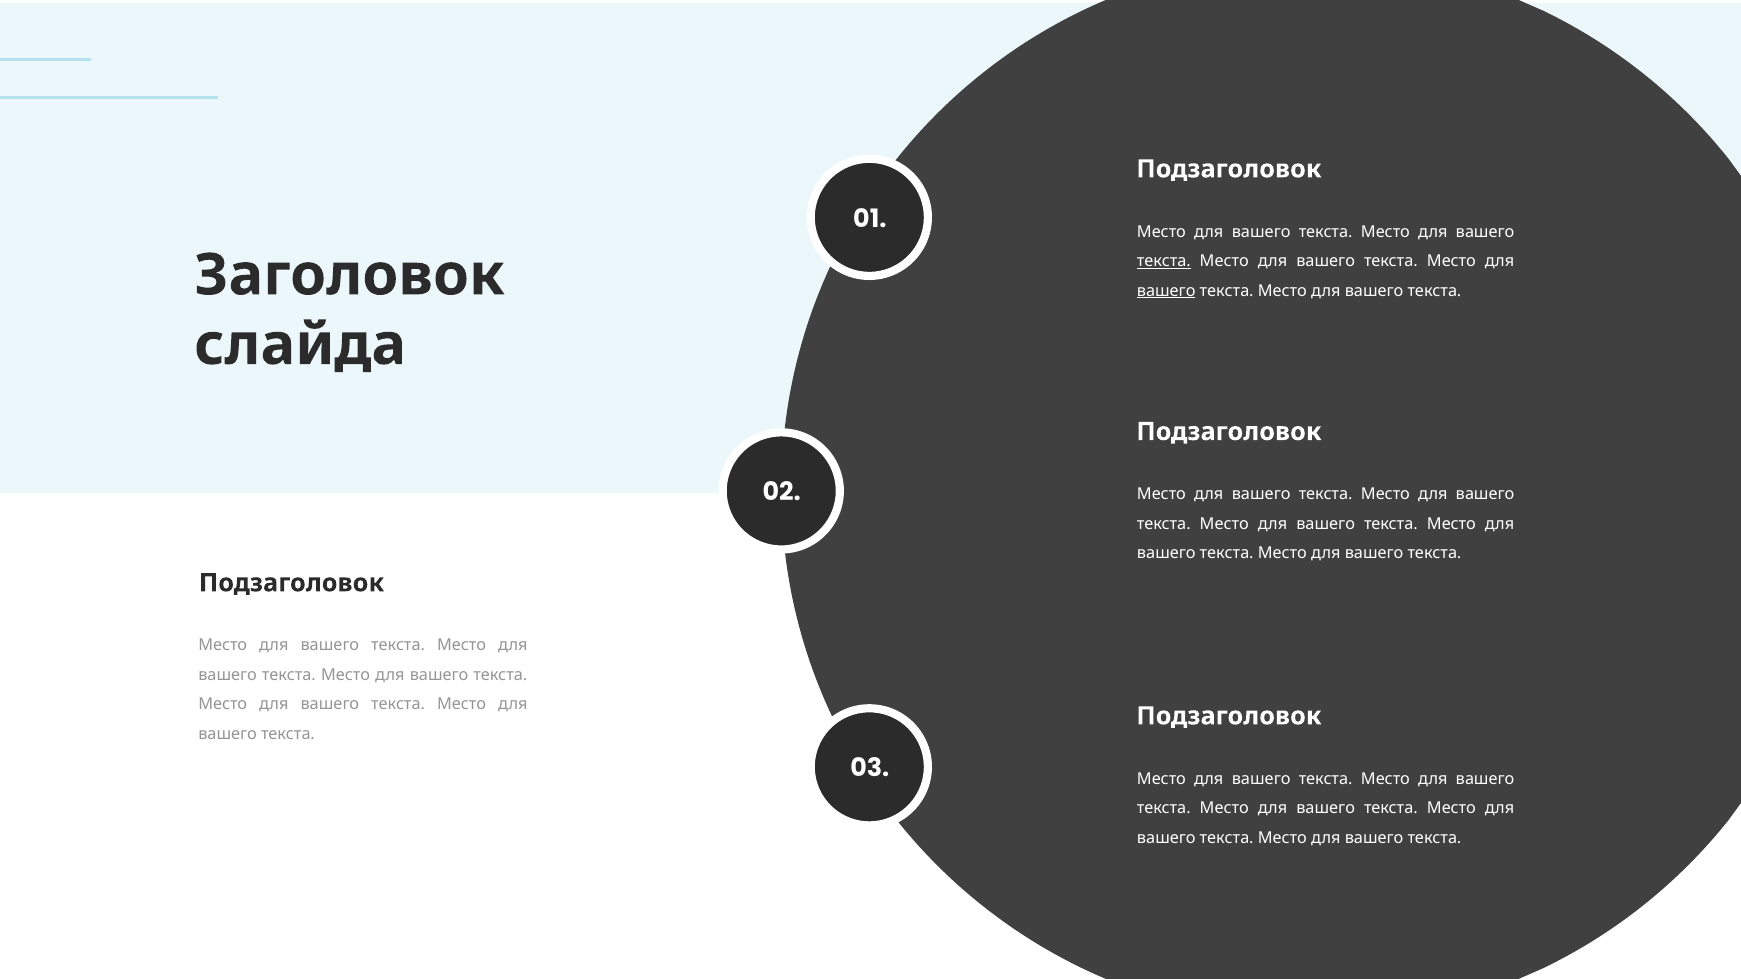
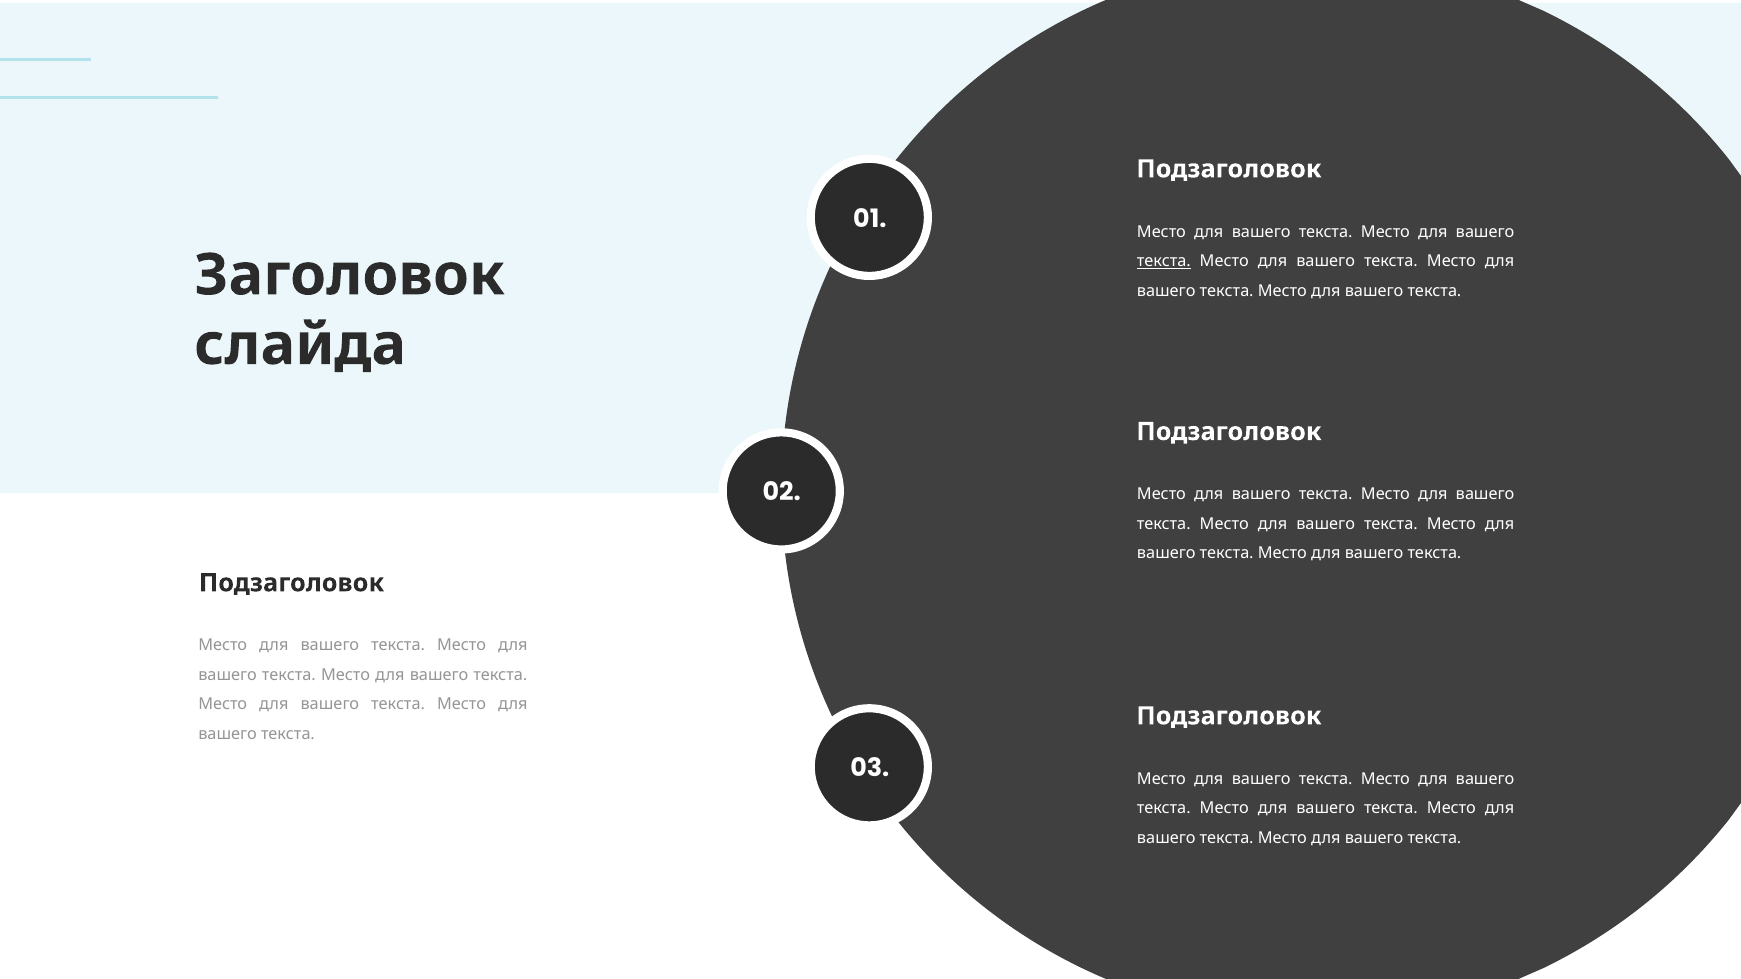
вашего underline: present -> none (1166, 291)
